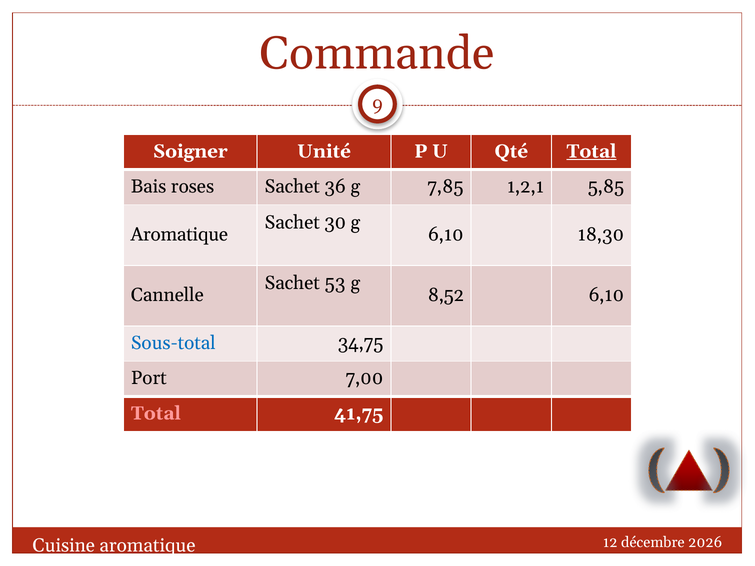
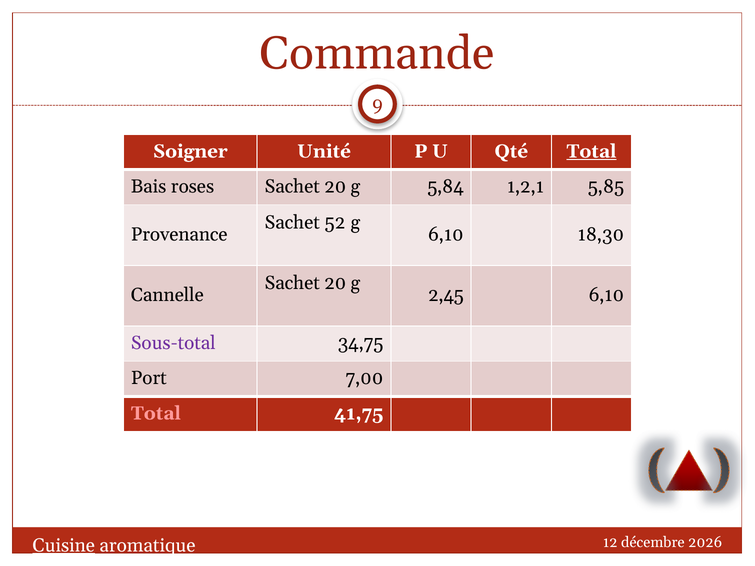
roses Sachet 36: 36 -> 20 (335, 187)
7,85: 7,85 -> 5,84 (446, 187)
30: 30 -> 52 (335, 223)
Aromatique: Aromatique -> Provenance (179, 234)
53: 53 -> 20 (335, 283)
8,52: 8,52 -> 2,45 (446, 295)
Sous-total colour: blue -> purple (173, 343)
Cuisine underline: none -> present (64, 546)
